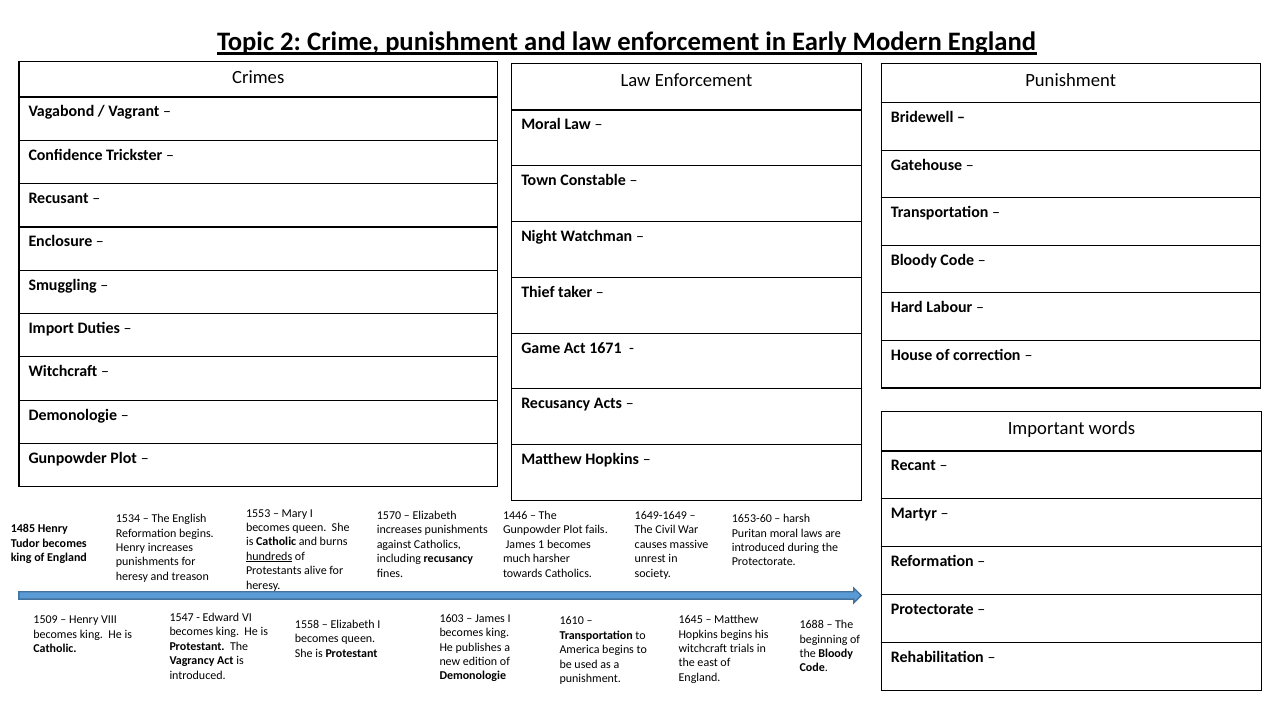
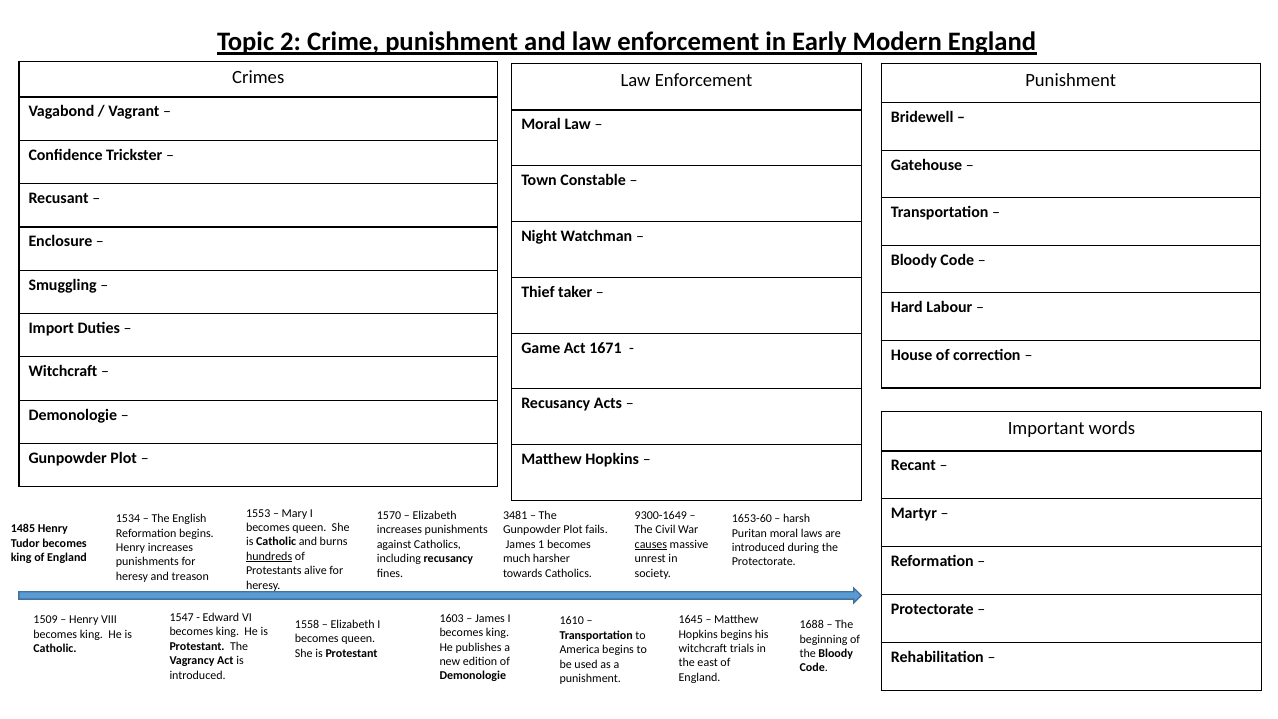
1446: 1446 -> 3481 (515, 515)
1649-1649: 1649-1649 -> 9300-1649 (661, 515)
causes underline: none -> present (651, 544)
